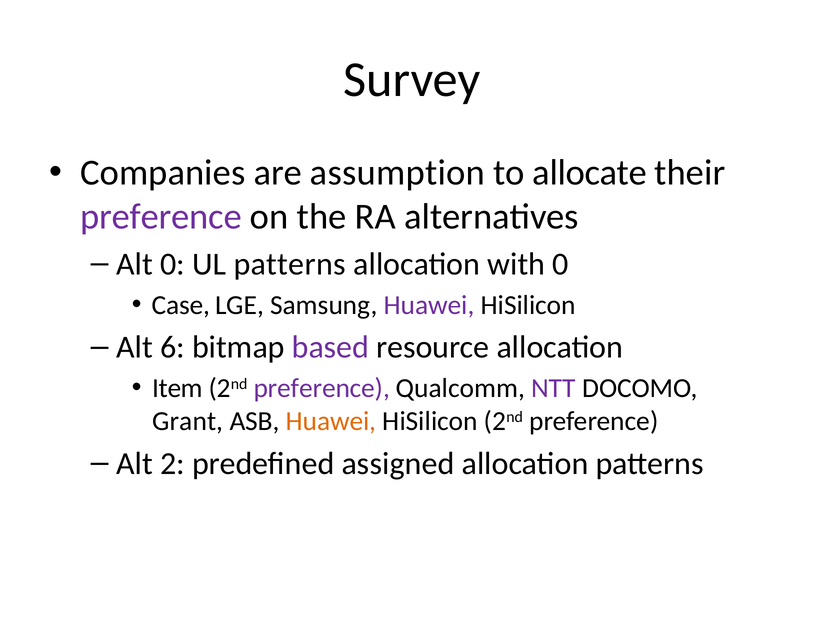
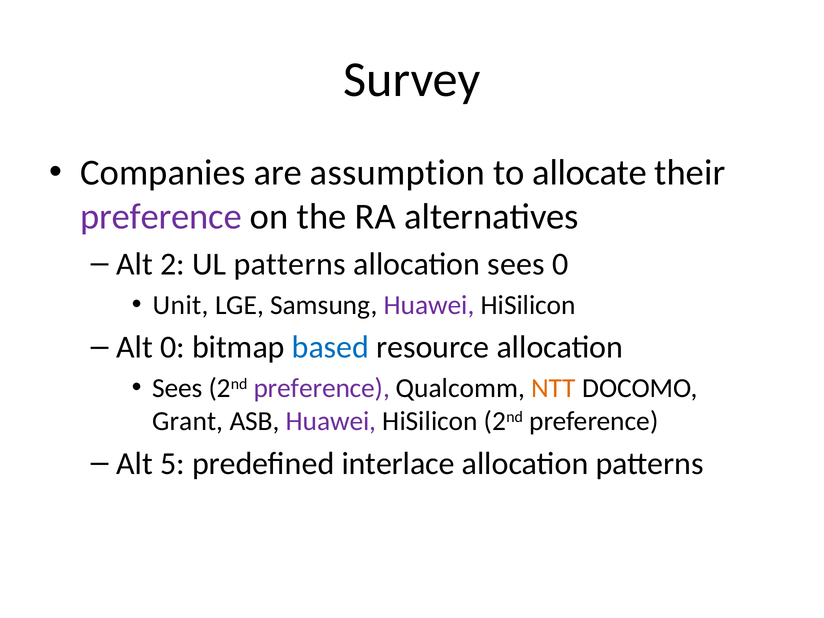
Alt 0: 0 -> 2 (173, 264)
allocation with: with -> sees (516, 264)
Case: Case -> Unit (181, 305)
Alt 6: 6 -> 0 (173, 347)
based colour: purple -> blue (330, 347)
Item: Item -> Sees (177, 388)
NTT colour: purple -> orange (553, 388)
Huawei colour: orange -> purple (331, 421)
2: 2 -> 5 (173, 464)
assigned: assigned -> interlace (398, 464)
